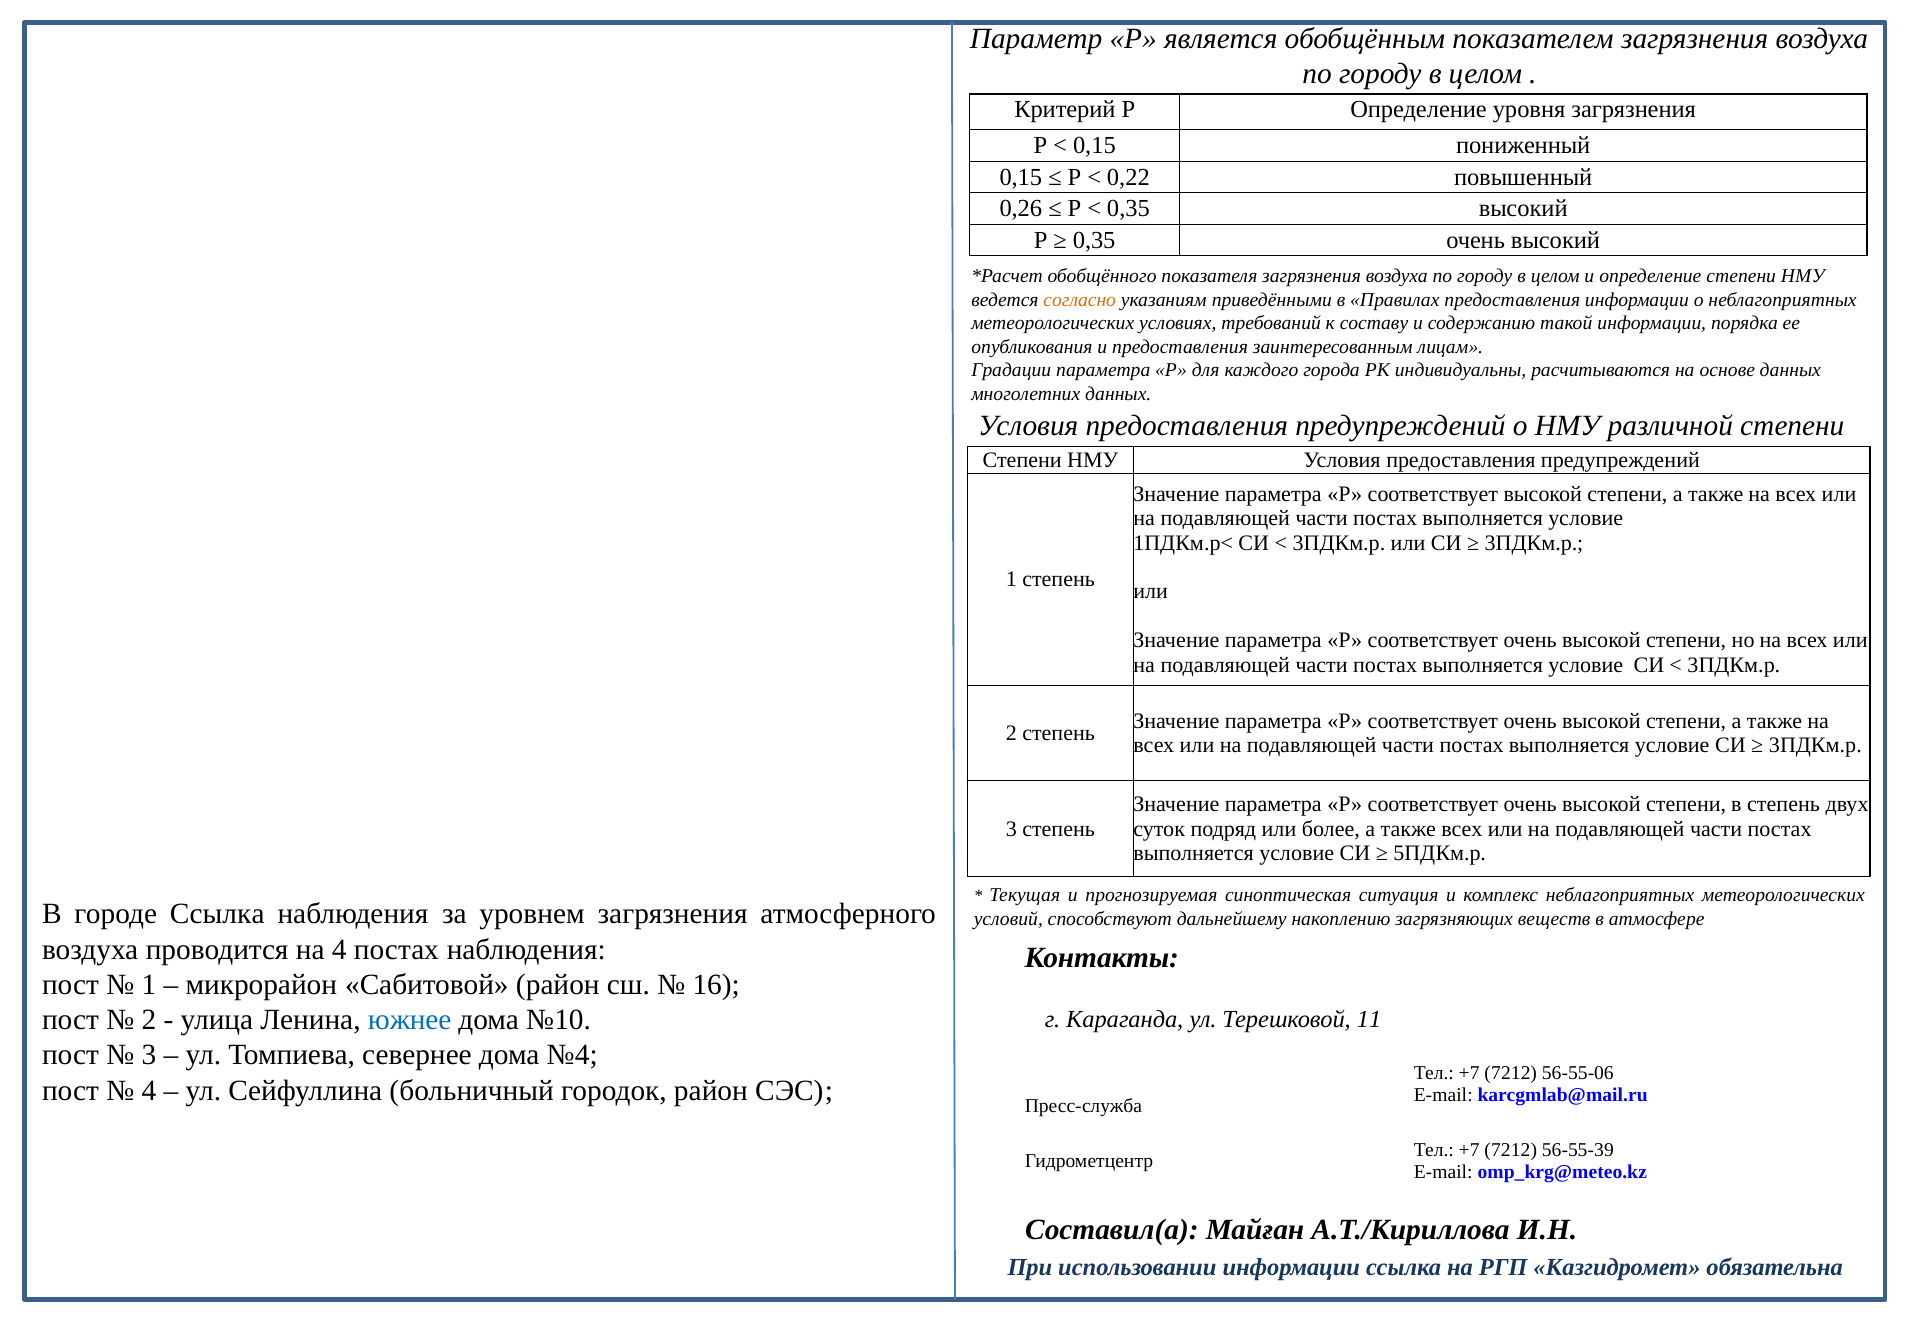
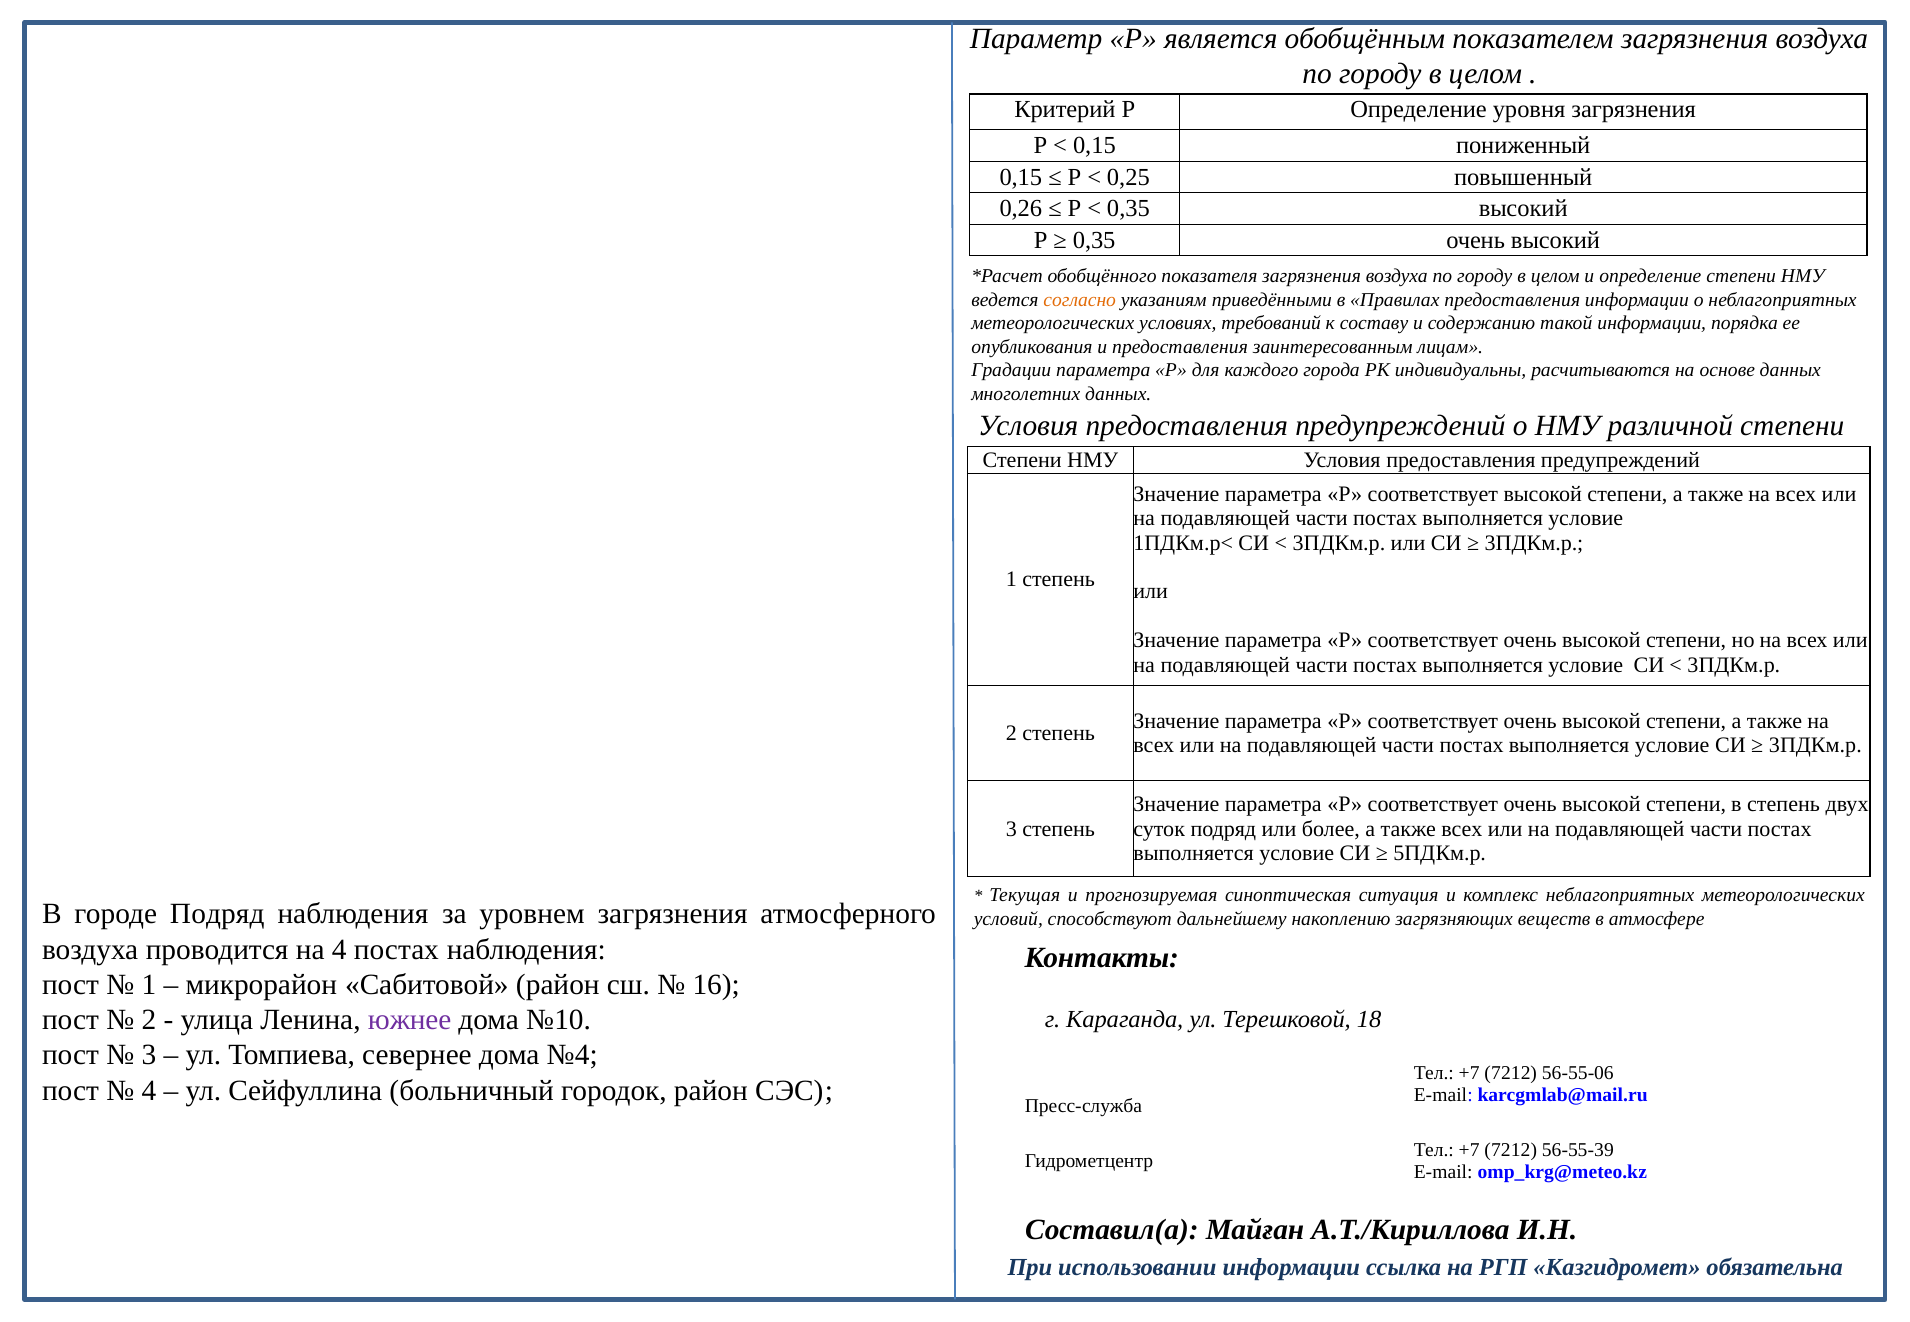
0,22: 0,22 -> 0,25 (1128, 177)
городе Ссылка: Ссылка -> Подряд (217, 914)
южнее colour: blue -> purple (410, 1020)
11: 11 -> 18 (1369, 1019)
